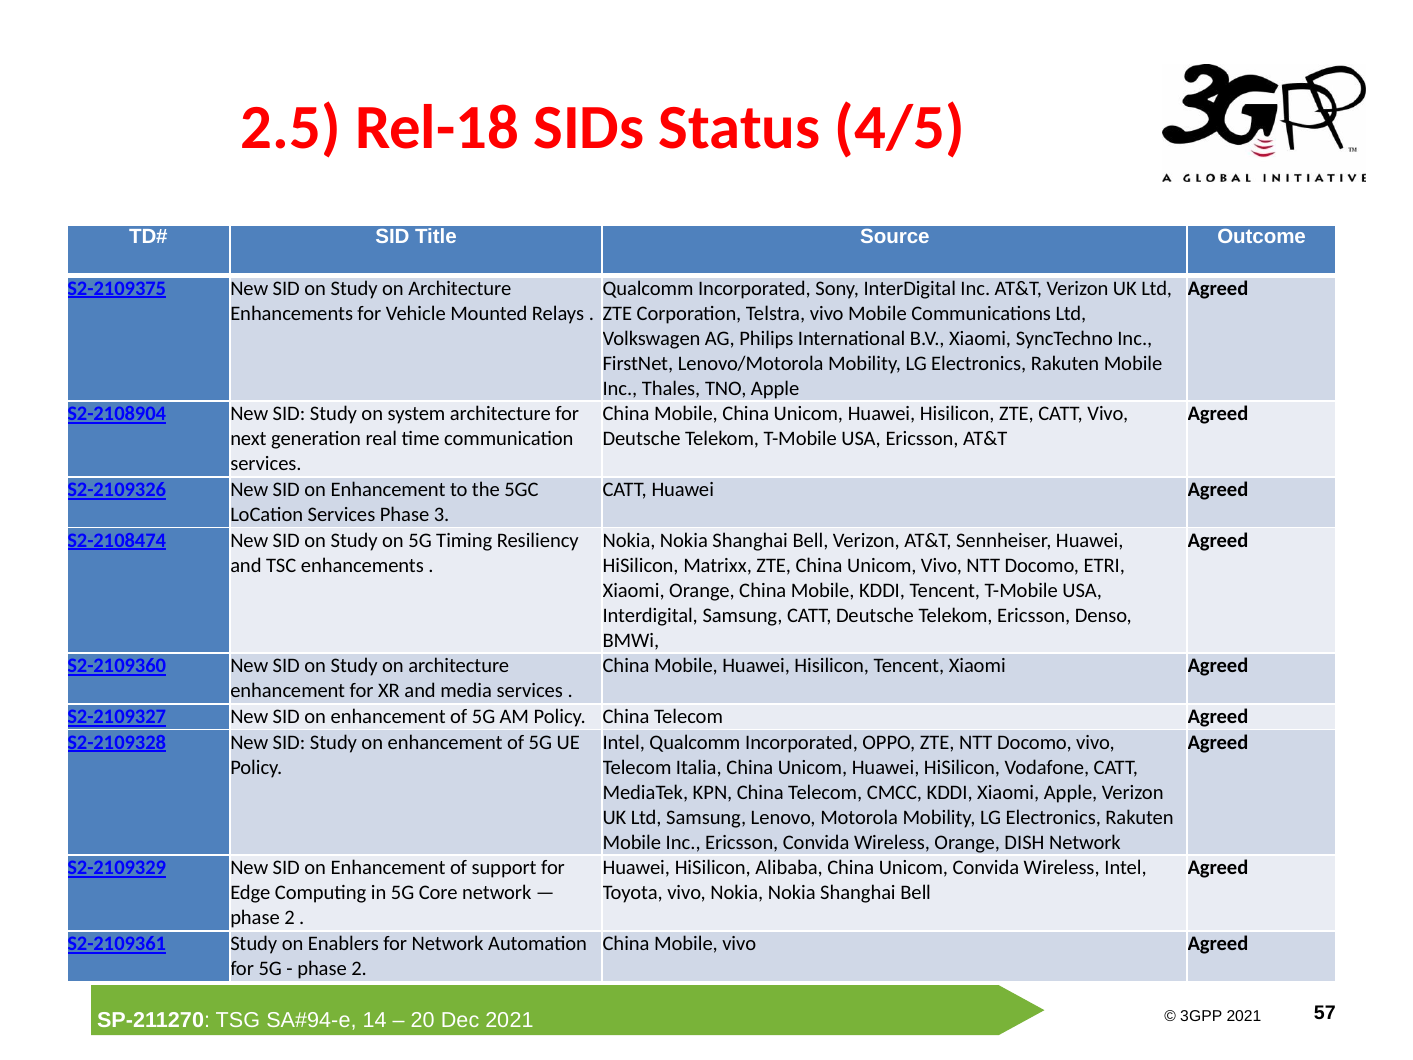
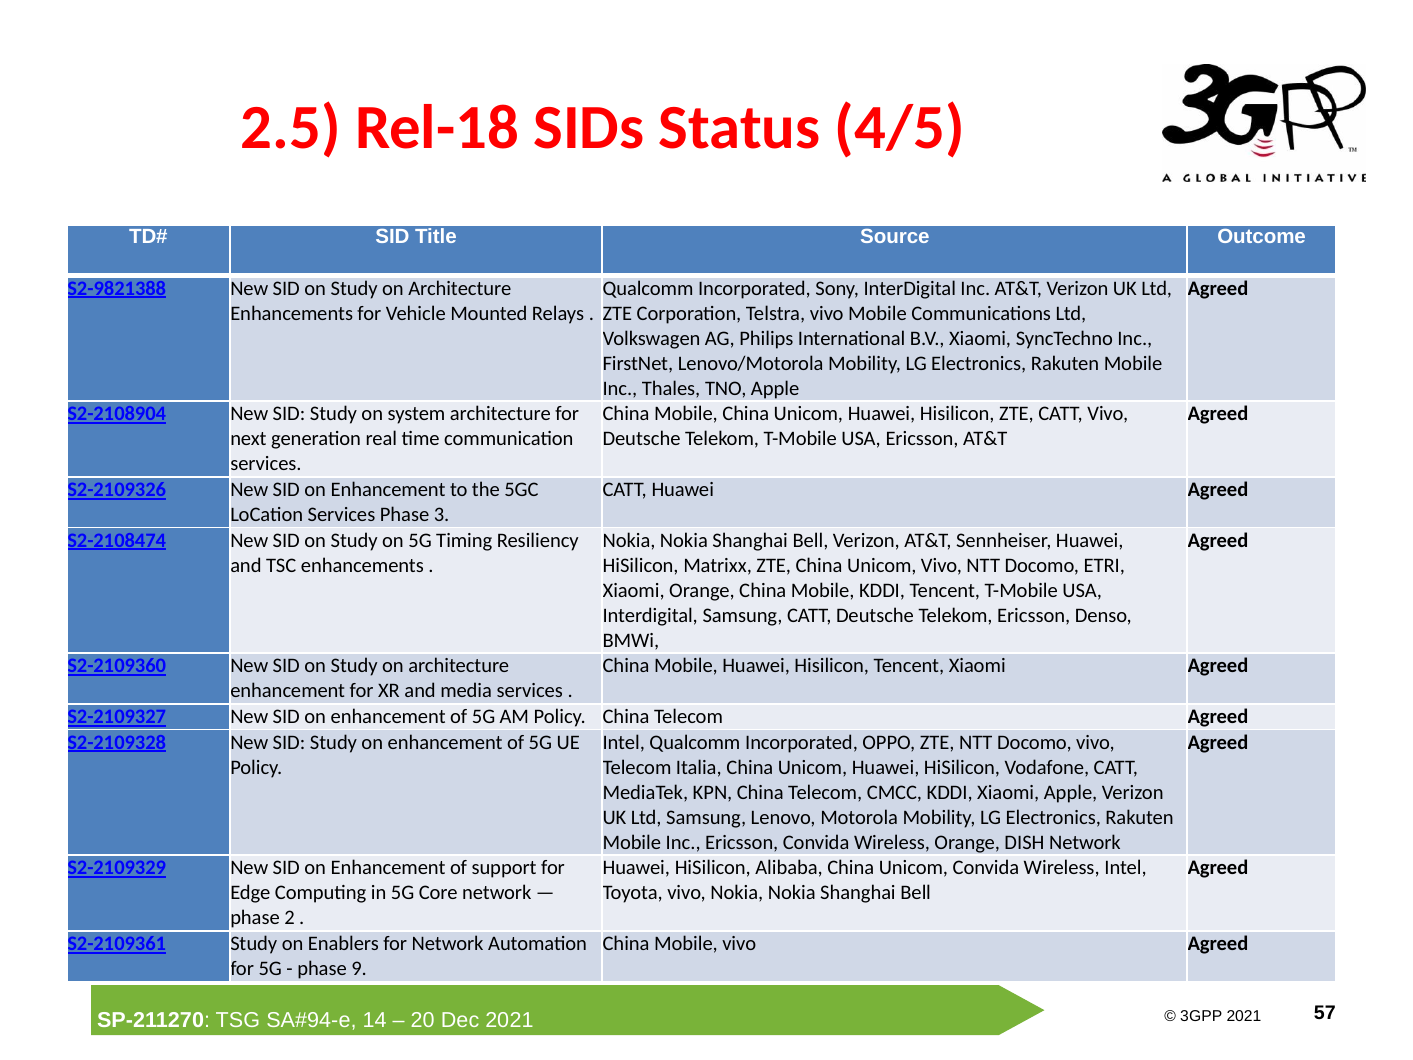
S2-2109375: S2-2109375 -> S2-9821388 (117, 288)
2: 2 -> 9 (359, 969)
